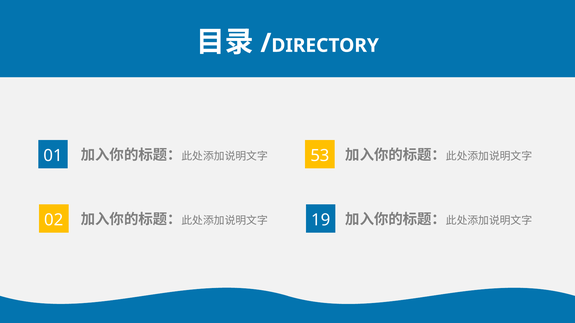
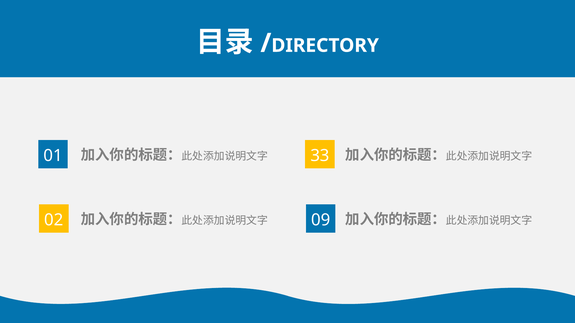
53: 53 -> 33 (320, 156)
19: 19 -> 09 (321, 220)
